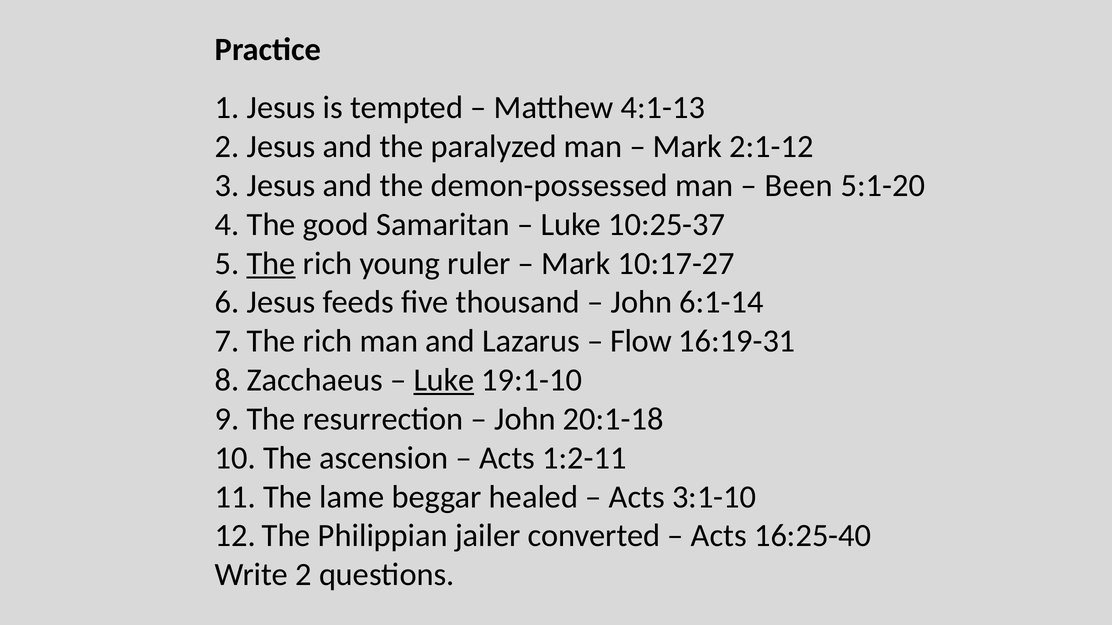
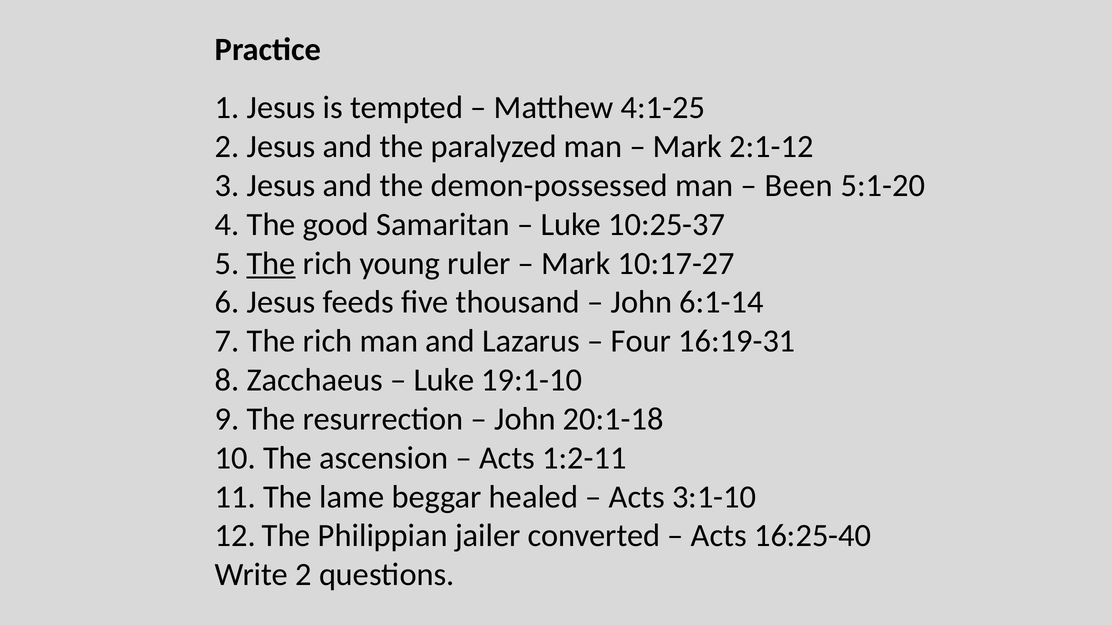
4:1-13: 4:1-13 -> 4:1-25 (663, 108)
Flow: Flow -> Four (641, 341)
Luke underline: present -> none (444, 380)
